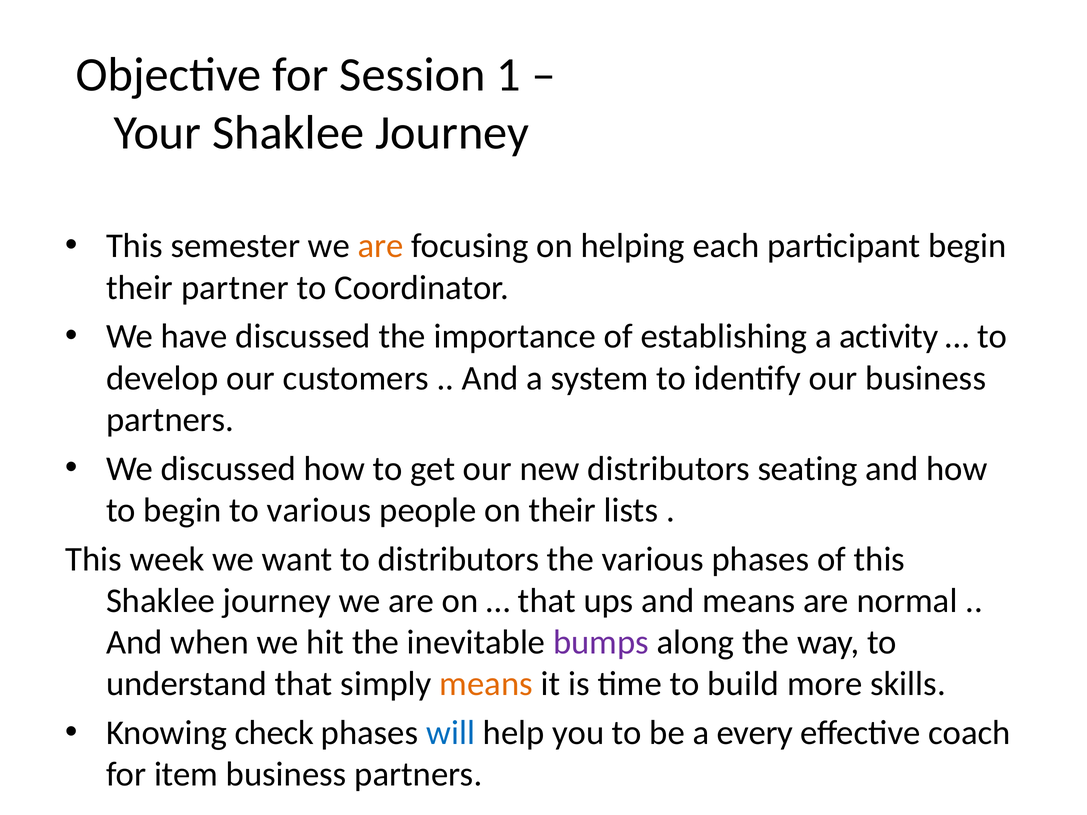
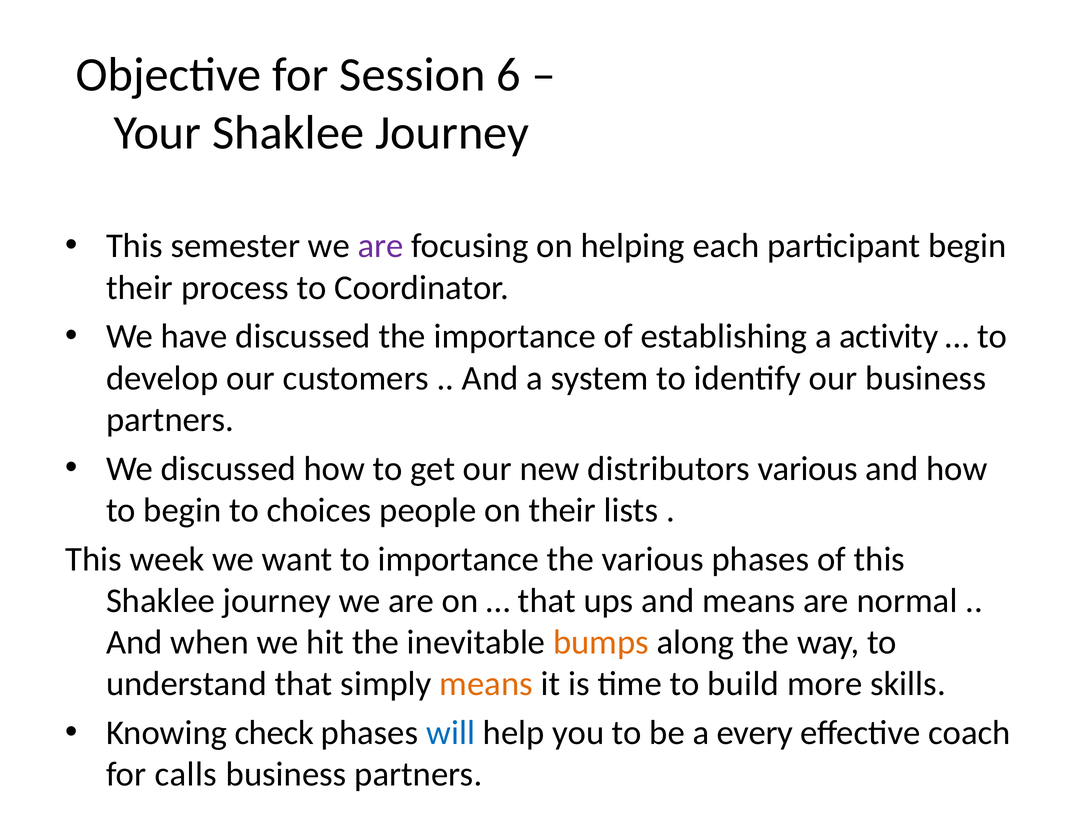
1: 1 -> 6 (509, 75)
are colour: orange -> purple (381, 246)
partner: partner -> process (235, 288)
distributors seating: seating -> various (808, 469)
to various: various -> choices (319, 510)
to distributors: distributors -> importance (459, 559)
bumps colour: purple -> orange (601, 643)
item: item -> calls (186, 775)
